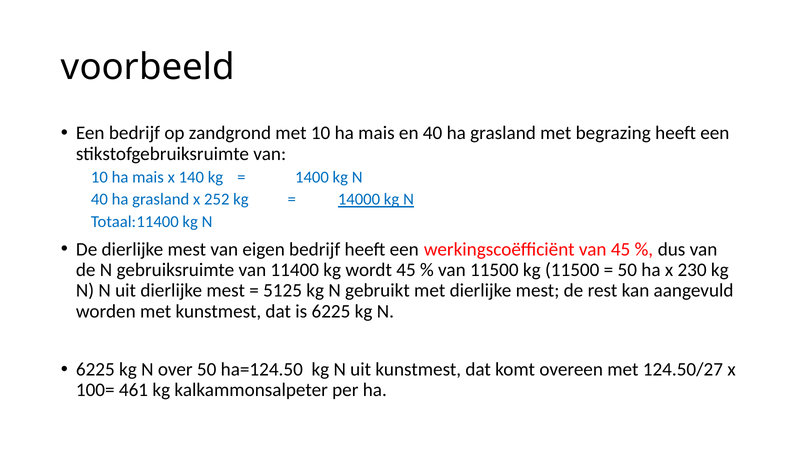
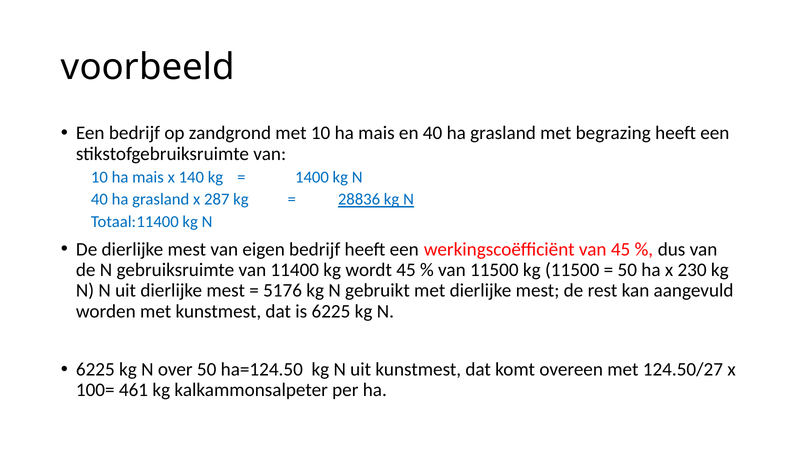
252: 252 -> 287 (217, 199)
14000: 14000 -> 28836 (359, 199)
5125: 5125 -> 5176 (283, 291)
